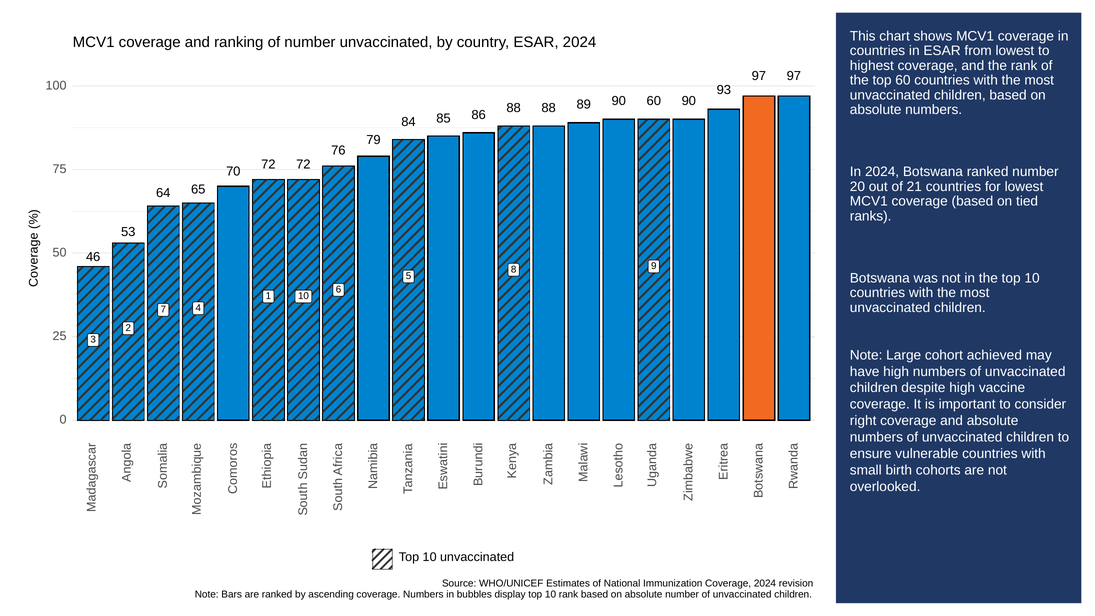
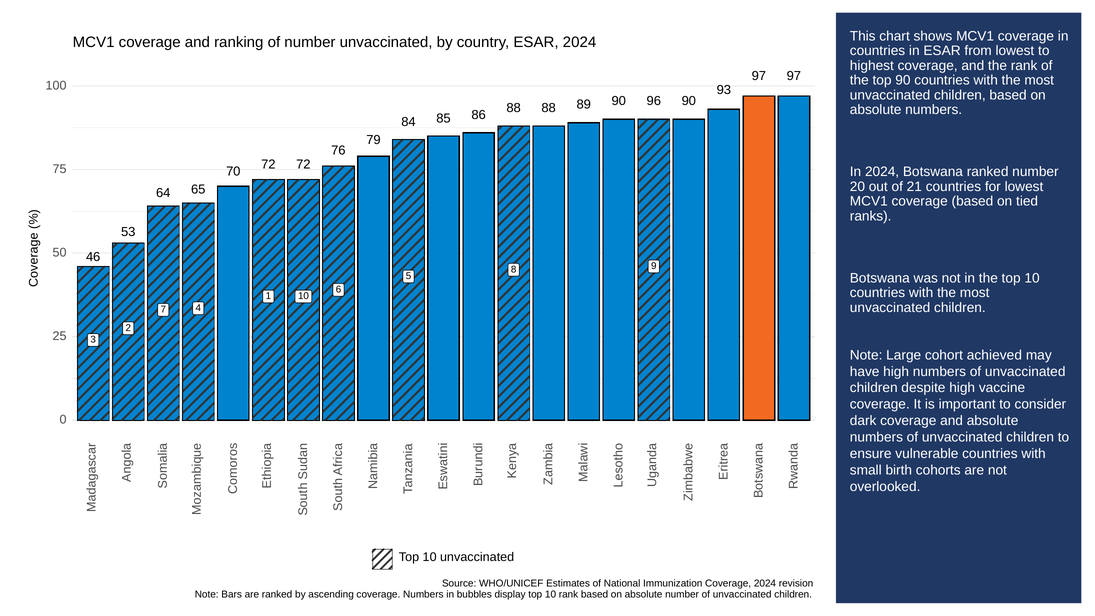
top 60: 60 -> 90 (903, 80)
89 60: 60 -> 96 (654, 101)
right: right -> dark (863, 421)
